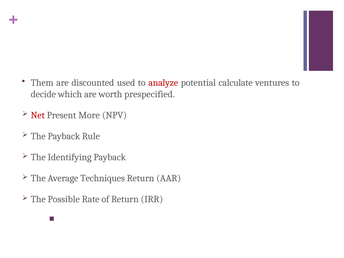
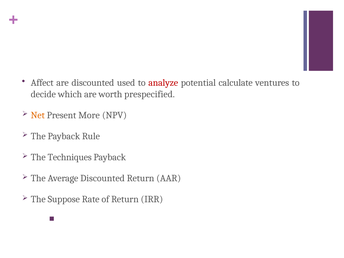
Them: Them -> Affect (42, 83)
Net colour: red -> orange (38, 115)
Identifying: Identifying -> Techniques (70, 157)
Average Techniques: Techniques -> Discounted (103, 178)
Possible: Possible -> Suppose (64, 199)
